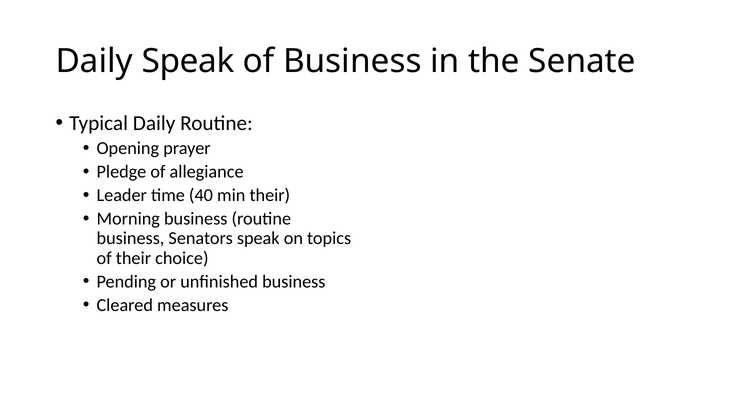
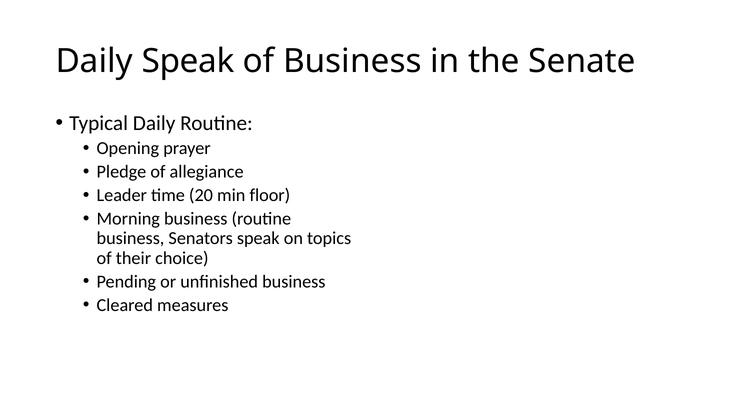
40: 40 -> 20 (201, 195)
min their: their -> floor (270, 195)
